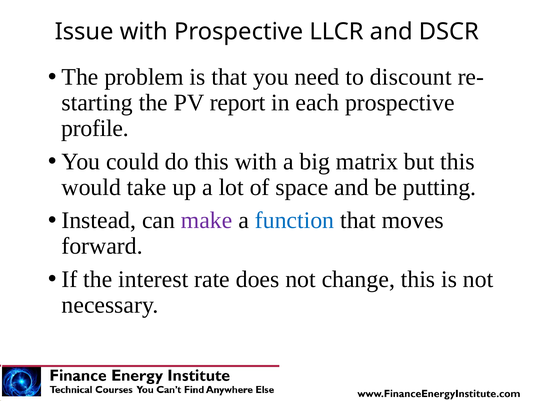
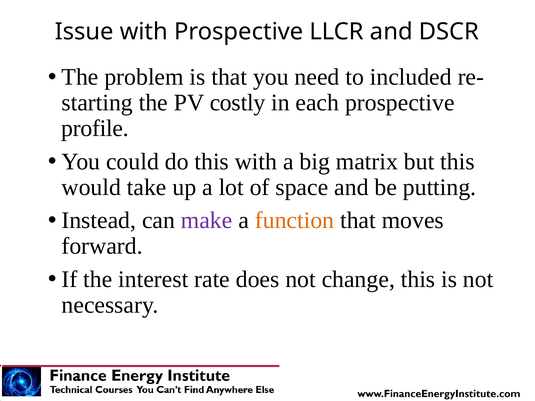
discount: discount -> included (411, 77)
report: report -> costly (238, 103)
function colour: blue -> orange (295, 221)
